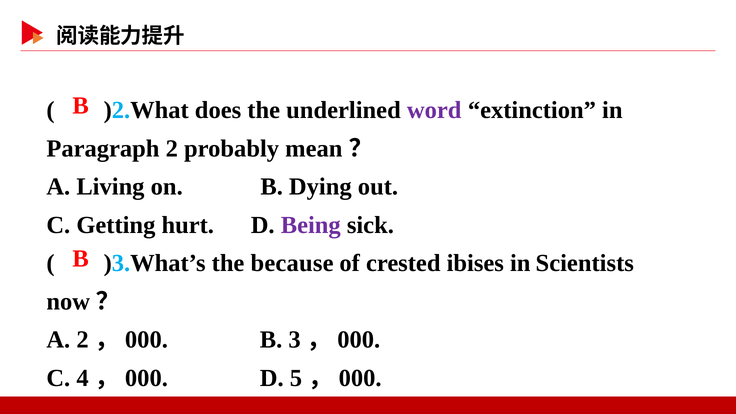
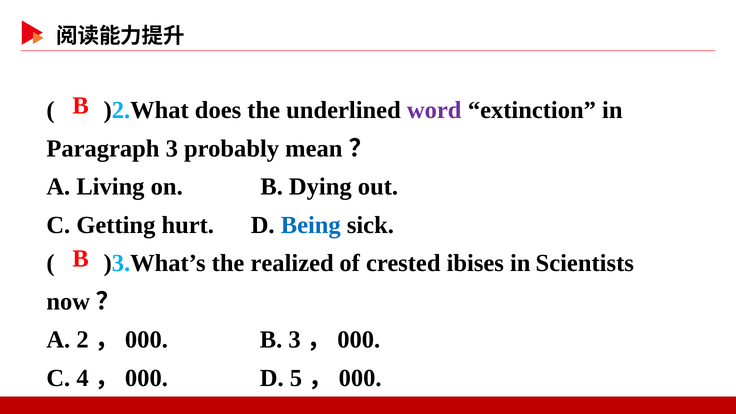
Paragraph 2: 2 -> 3 (172, 148)
Being colour: purple -> blue (311, 225)
because: because -> realized (292, 263)
